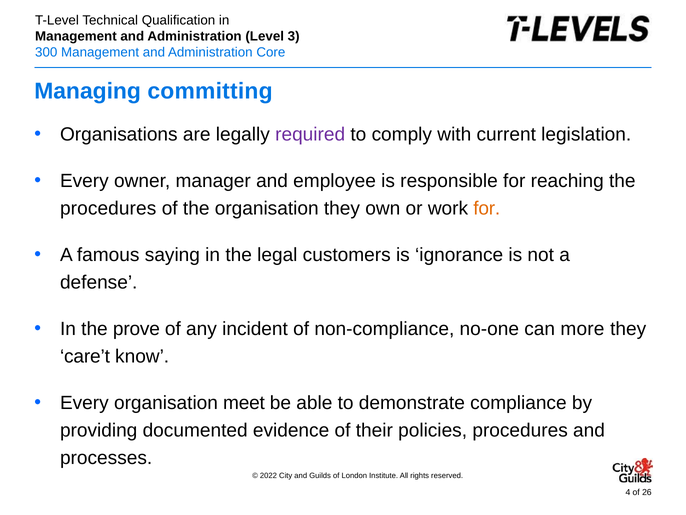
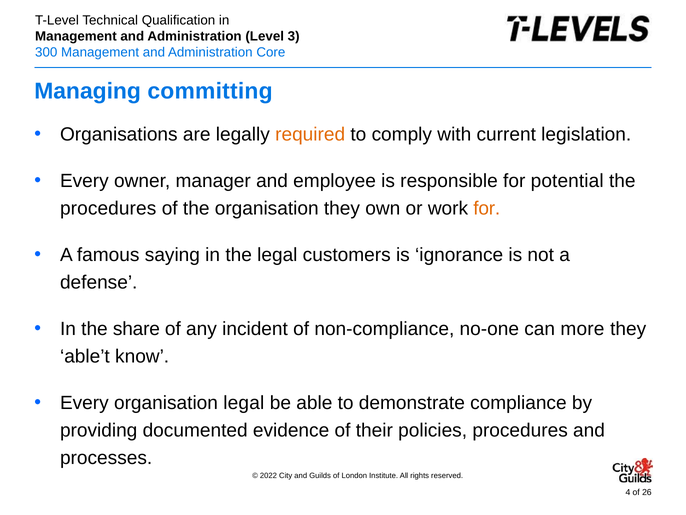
required colour: purple -> orange (310, 134)
reaching: reaching -> potential (567, 181)
prove: prove -> share (136, 329)
care’t: care’t -> able’t (85, 356)
organisation meet: meet -> legal (244, 403)
